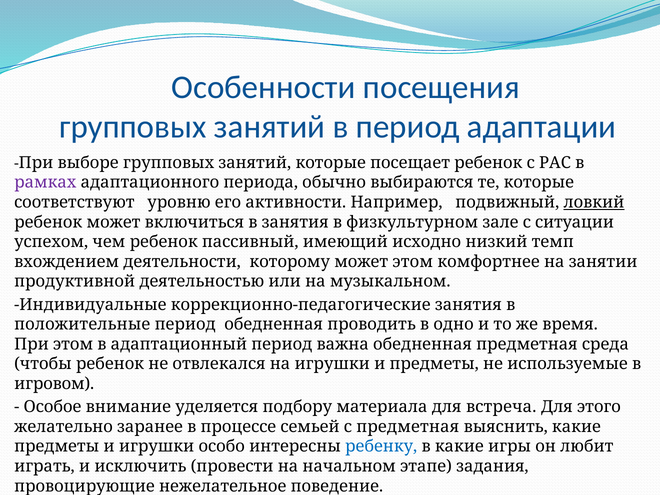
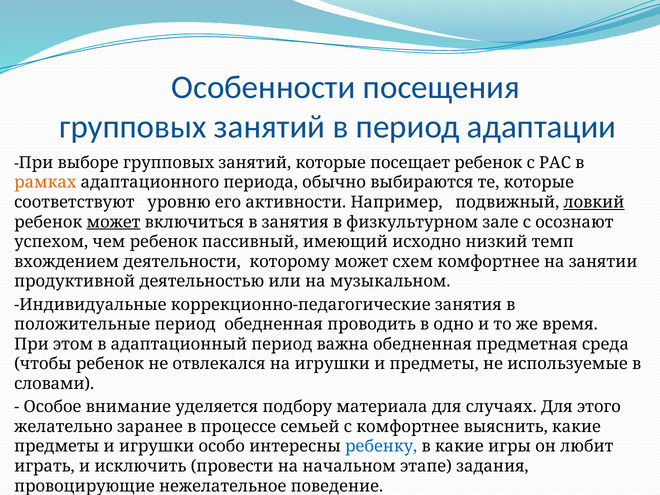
рамках colour: purple -> orange (45, 182)
может underline: none -> present (114, 222)
ситуации: ситуации -> осознают (574, 222)
может этом: этом -> схем (413, 262)
игровом: игровом -> словами (54, 384)
встреча: встреча -> случаях (501, 407)
с предметная: предметная -> комфортнее (408, 427)
